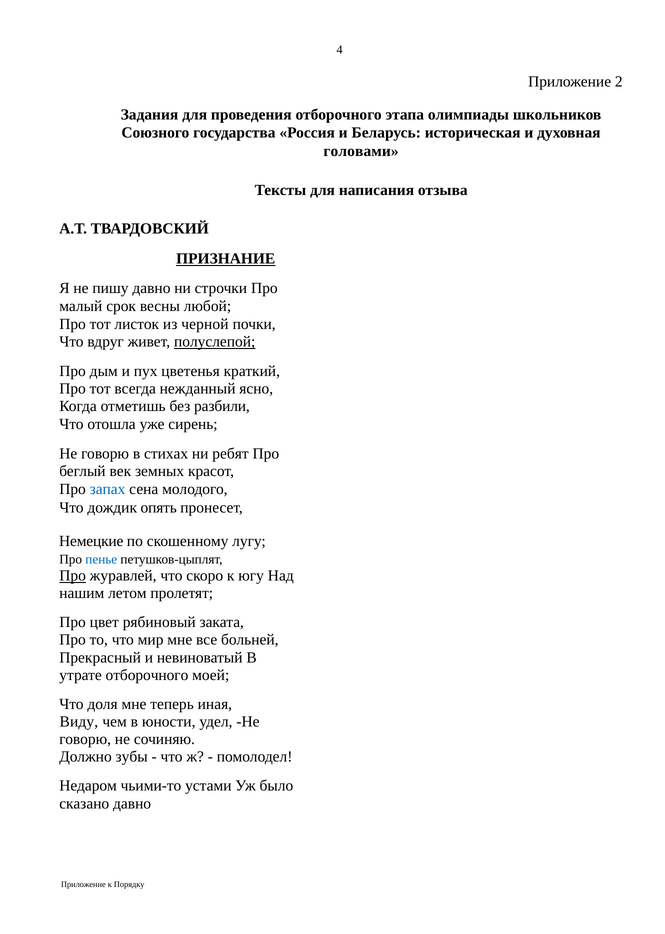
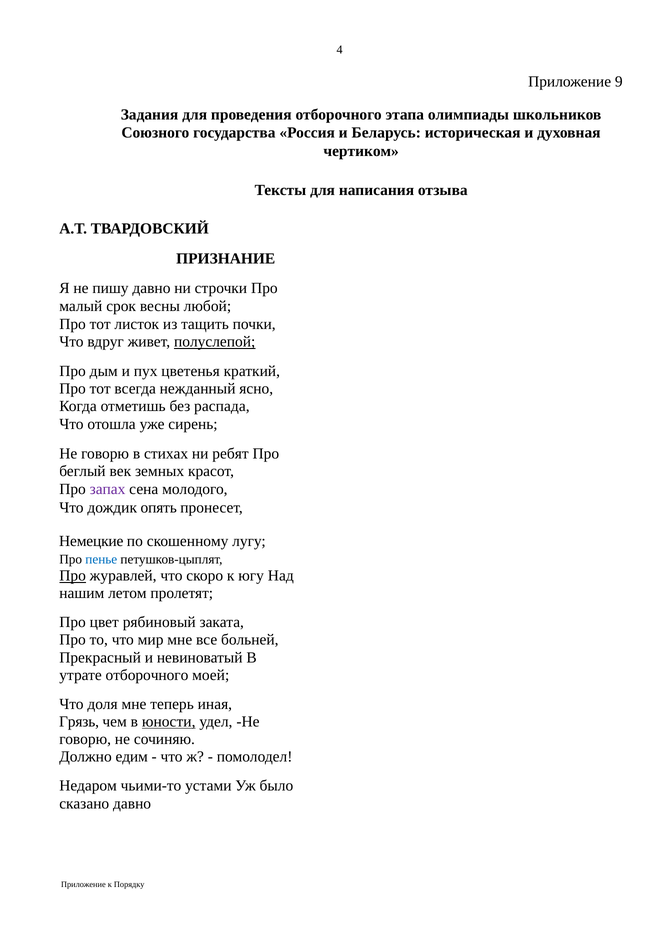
2: 2 -> 9 (619, 82)
головами: головами -> чертиком (361, 151)
ПРИЗНАНИЕ underline: present -> none (226, 259)
черной: черной -> тащить (205, 324)
разбили: разбили -> распада (222, 406)
запах colour: blue -> purple (108, 489)
Виду: Виду -> Грязь (79, 721)
юности underline: none -> present (169, 721)
зубы: зубы -> едим (132, 756)
